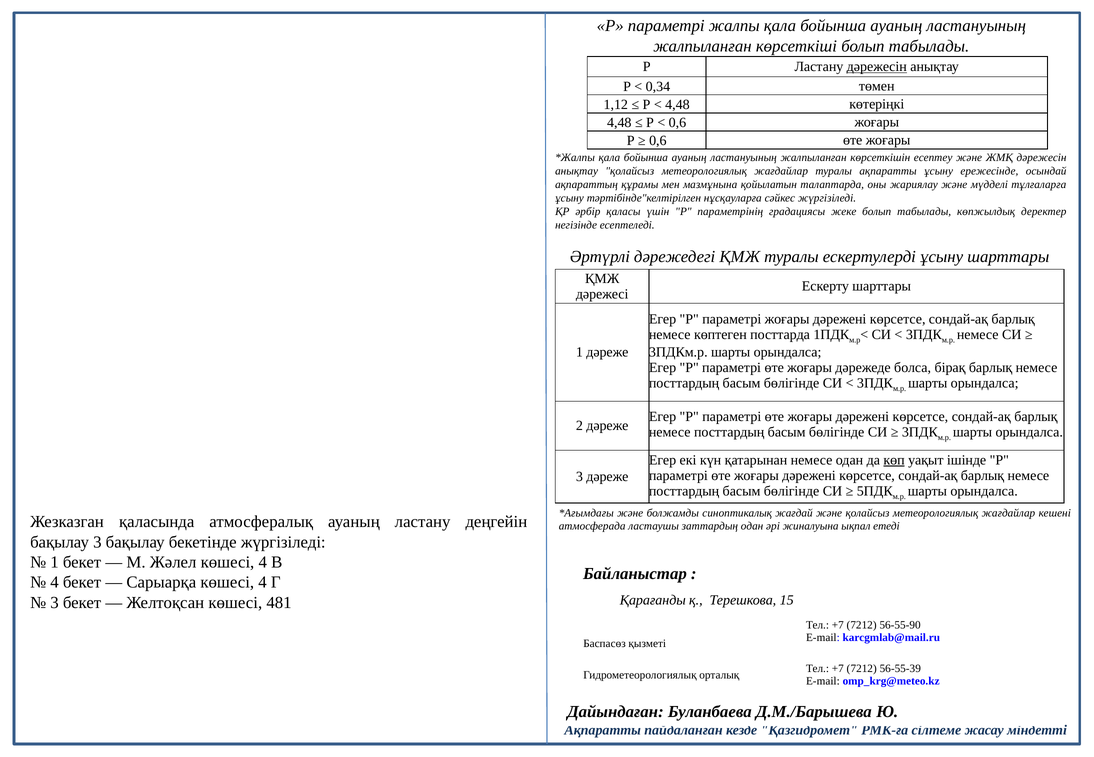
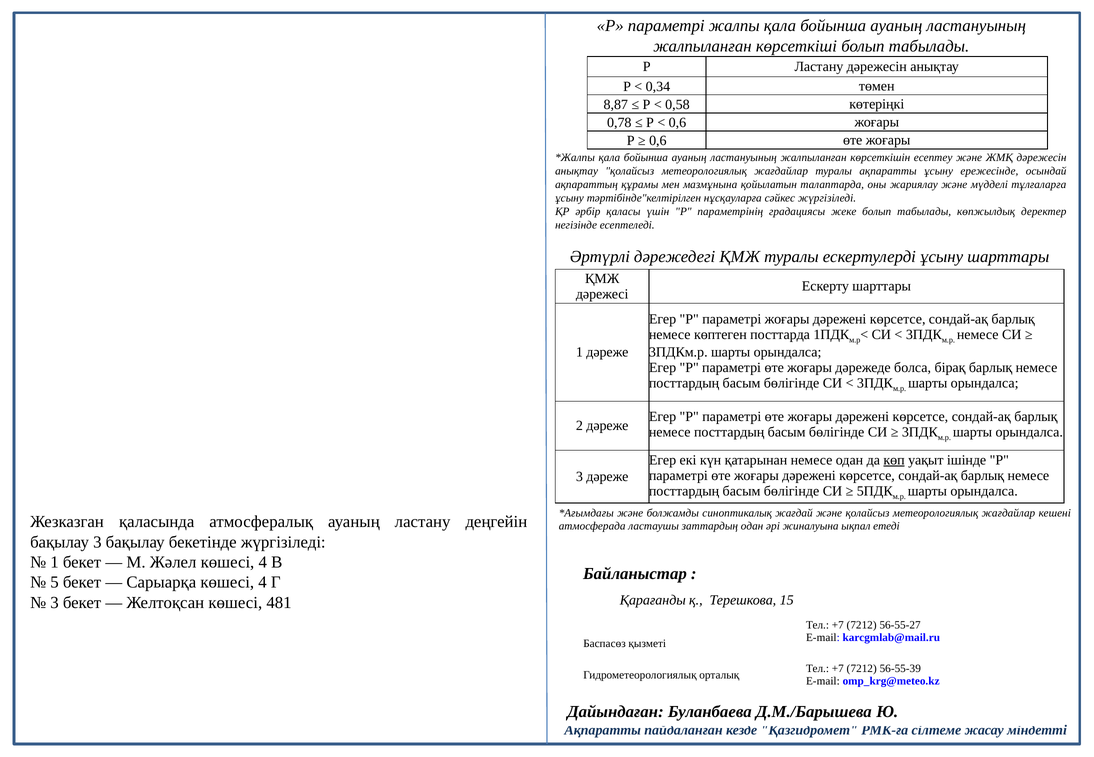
дәрежесін underline: present -> none (877, 67)
1,12: 1,12 -> 8,87 (616, 105)
4,48: 4,48 -> 0,58 (677, 105)
4,48: 4,48 -> 0,78 (619, 123)
4: 4 -> 5 (55, 583)
56-55-90: 56-55-90 -> 56-55-27 (900, 625)
